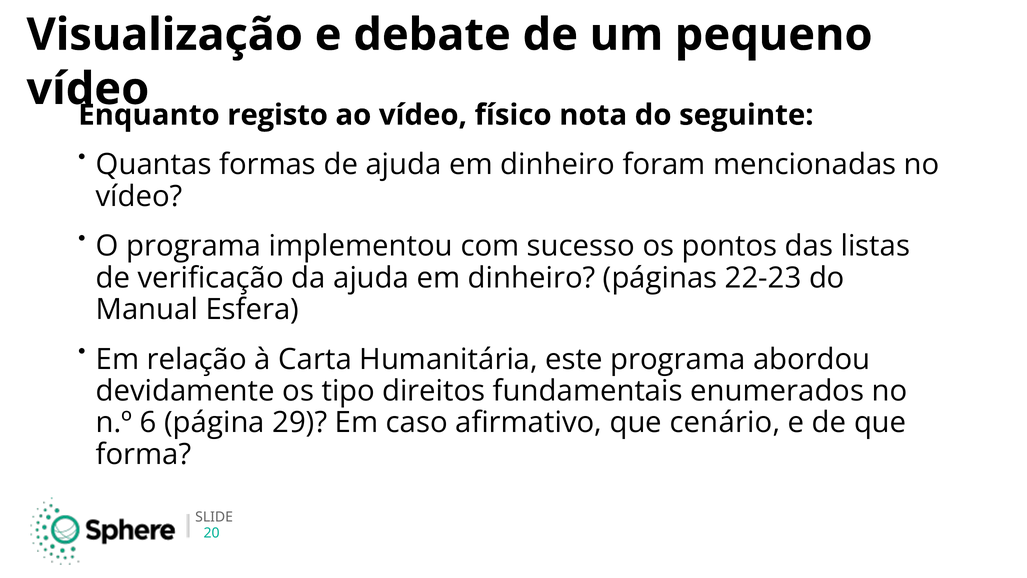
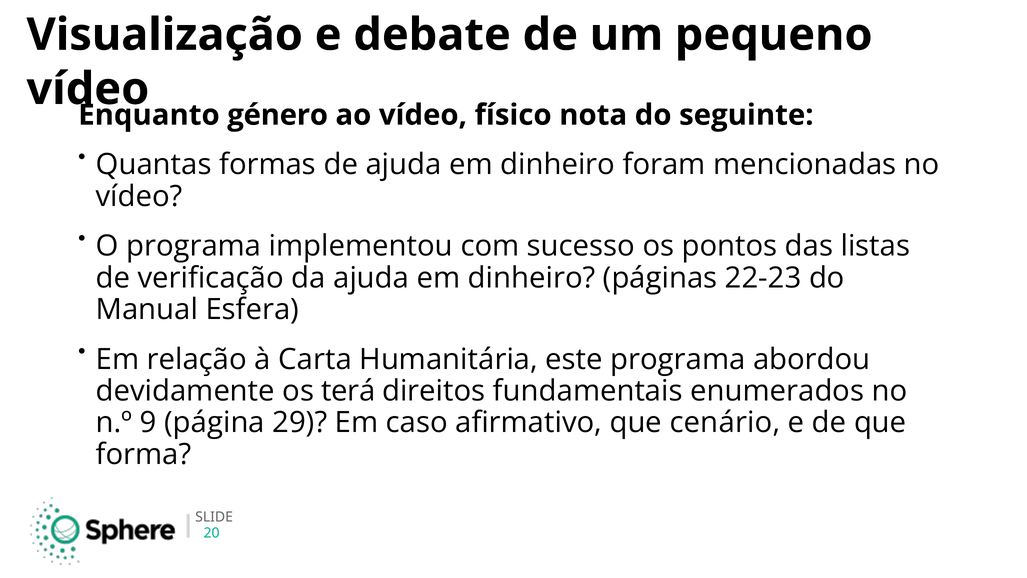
registo: registo -> género (278, 115)
tipo: tipo -> terá (348, 391)
6: 6 -> 9 (148, 423)
